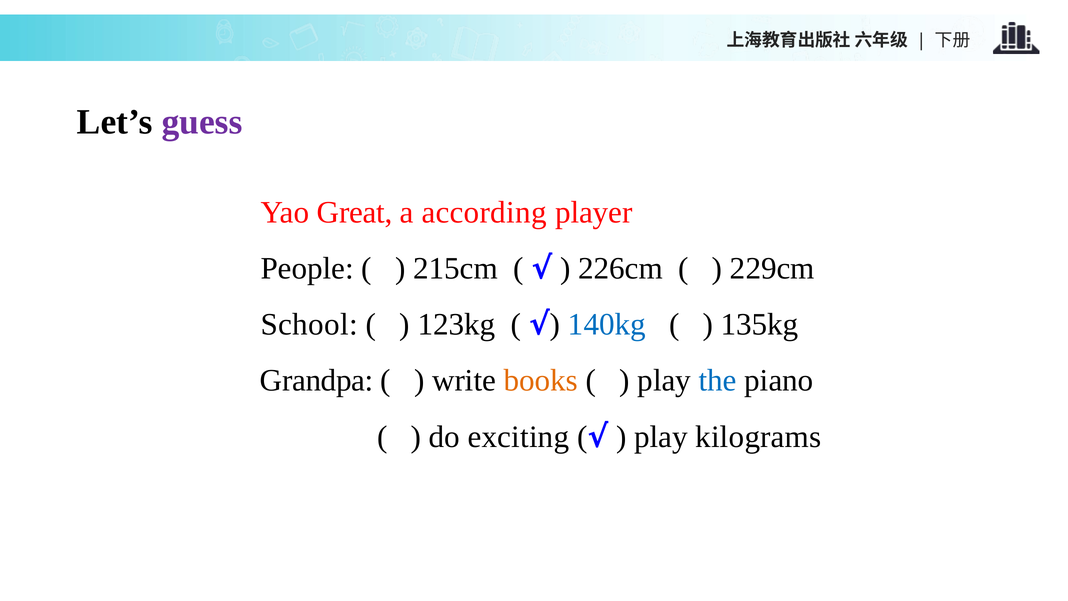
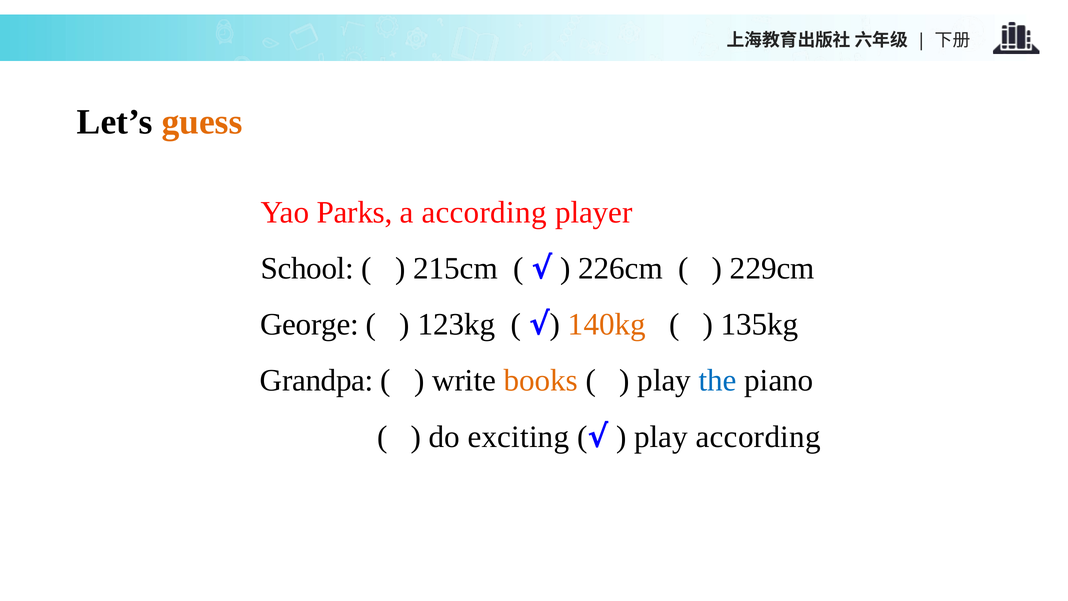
guess colour: purple -> orange (202, 122)
Great: Great -> Parks (355, 212)
People: People -> School (307, 268)
School: School -> George (309, 324)
140kg colour: blue -> orange (607, 324)
play kilograms: kilograms -> according (758, 437)
